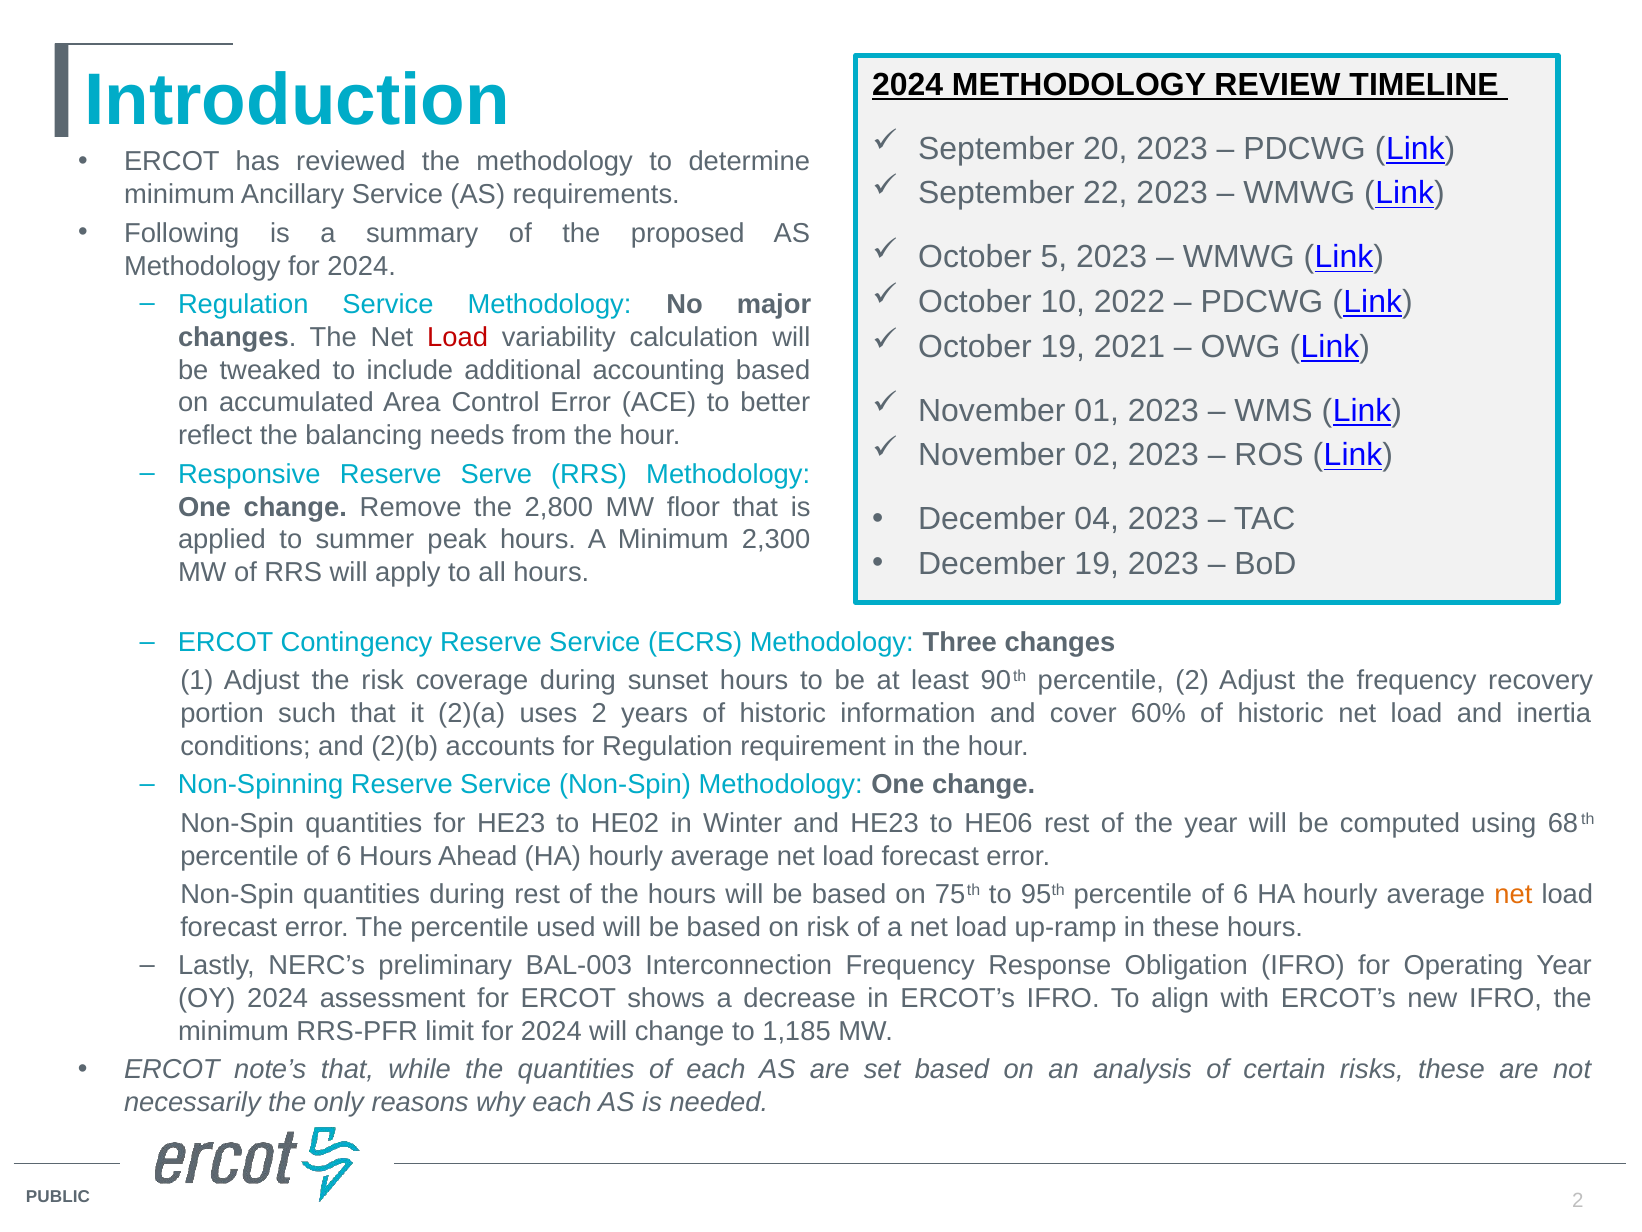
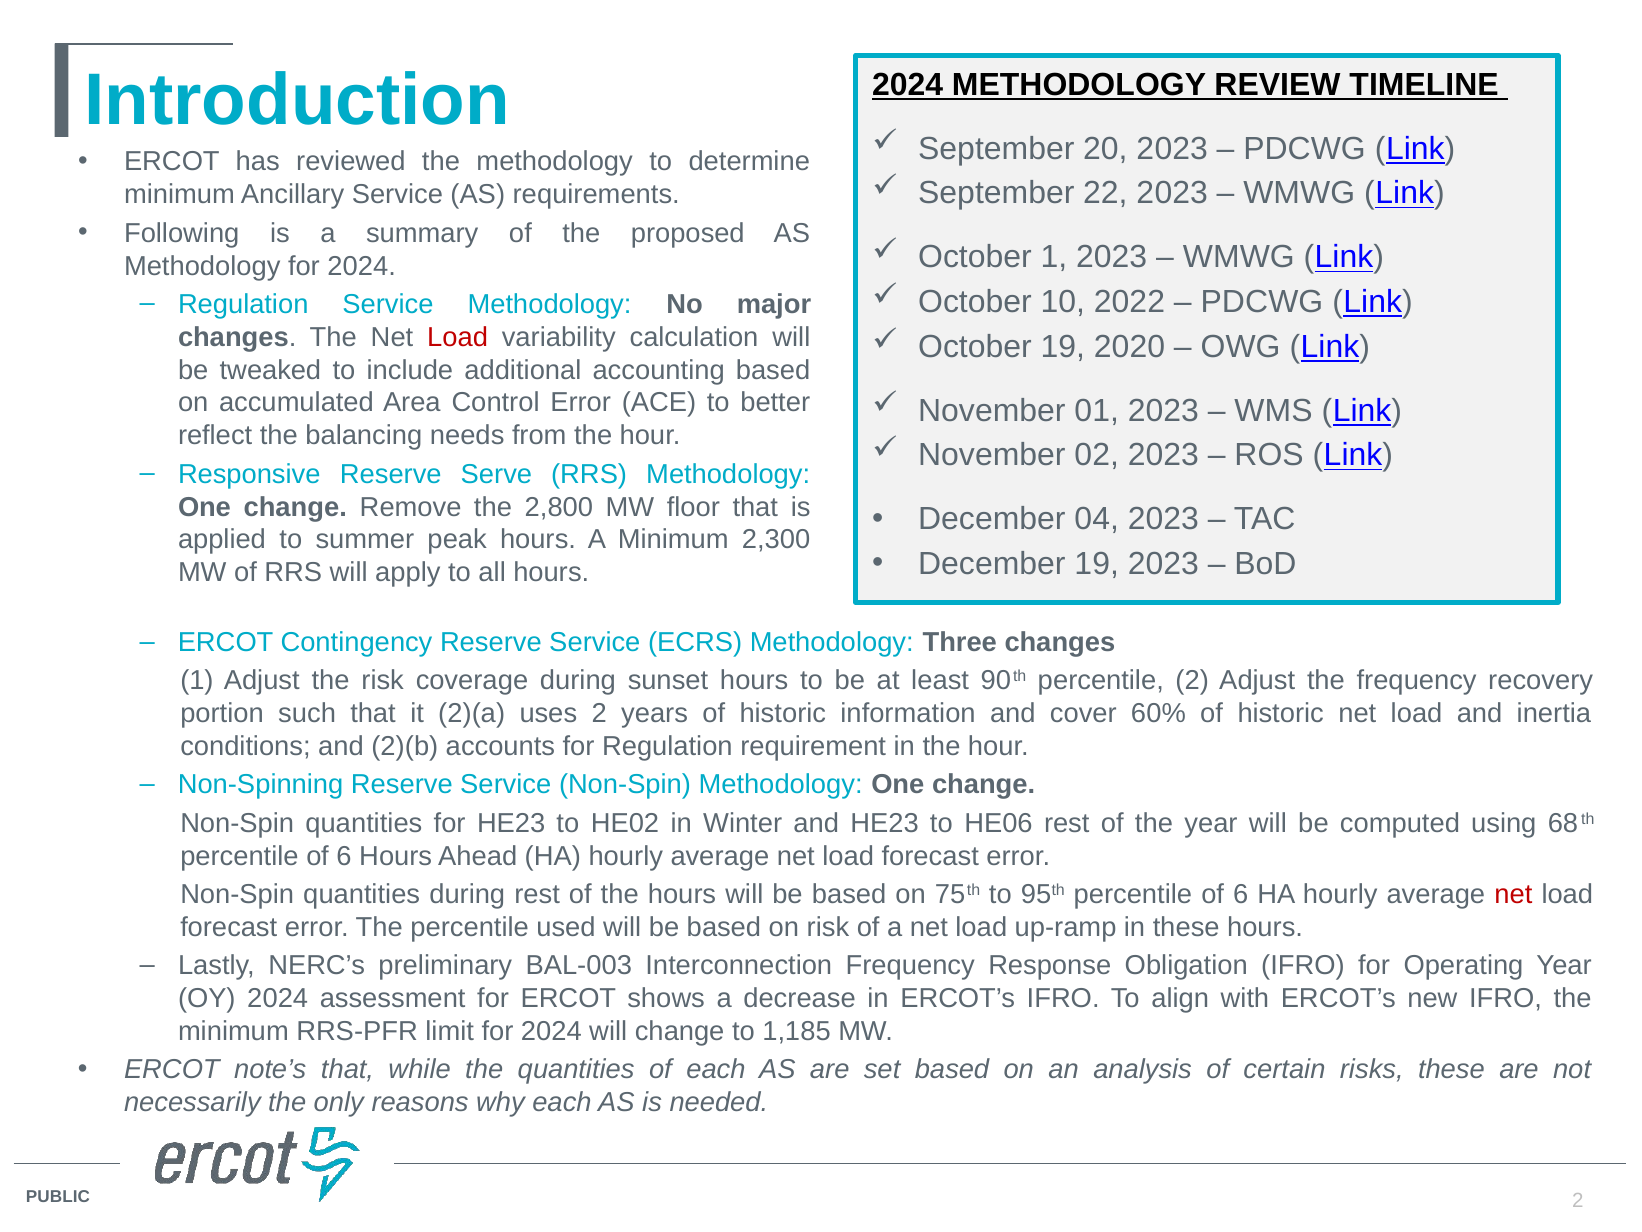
October 5: 5 -> 1 (1054, 257)
2021: 2021 -> 2020 (1129, 347)
net colour: orange -> red (1513, 894)
